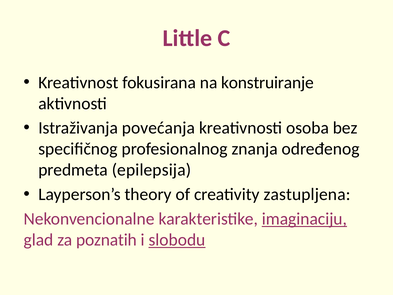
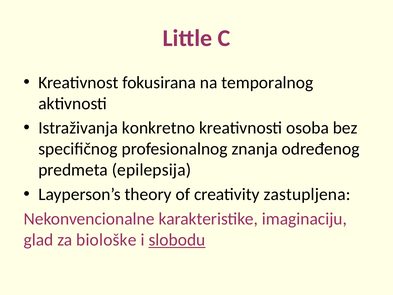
konstruiranje: konstruiranje -> temporalnog (267, 82)
povećanja: povećanja -> konkretno (158, 128)
imaginaciju underline: present -> none (304, 219)
poznatih: poznatih -> biološke (106, 240)
